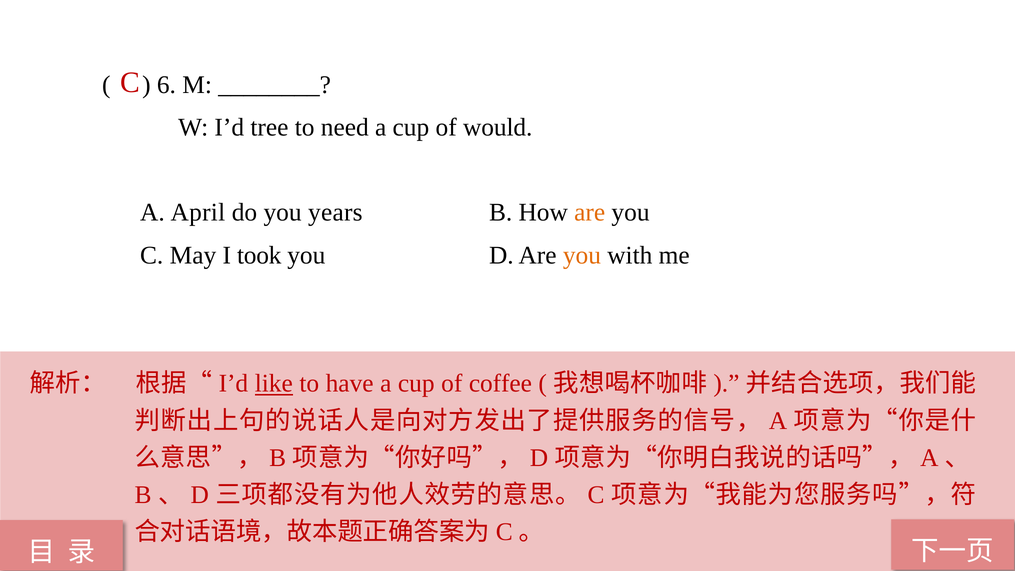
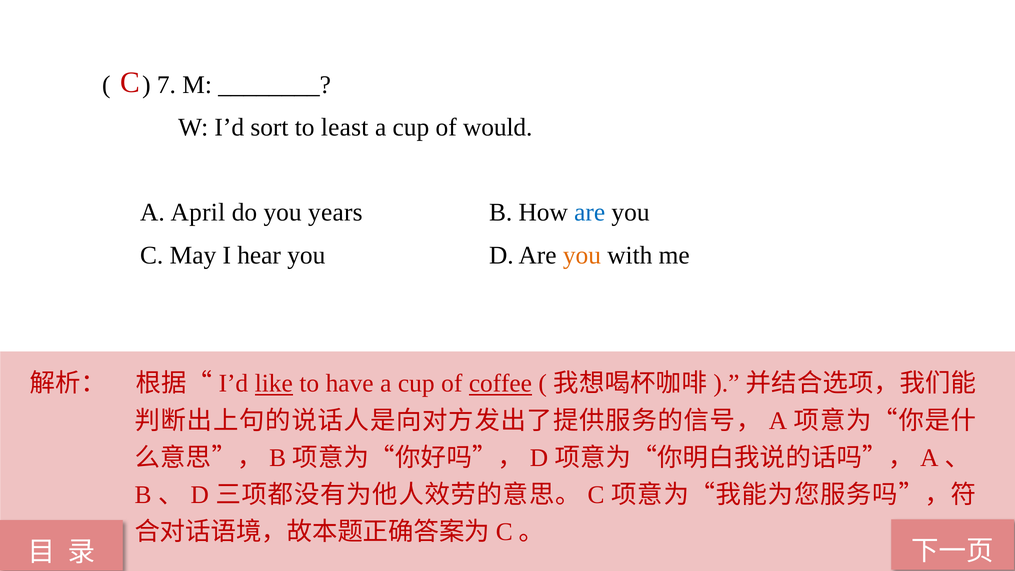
6: 6 -> 7 (166, 85)
tree: tree -> sort (269, 127)
need: need -> least (345, 127)
are colour: orange -> blue (590, 213)
took: took -> hear (259, 255)
coffee underline: none -> present (500, 384)
